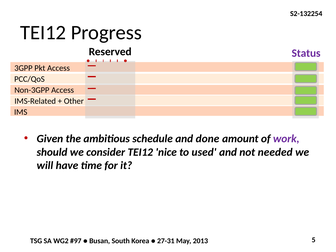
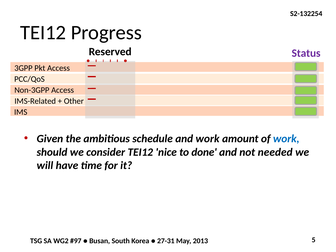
and done: done -> work (208, 139)
work colour: purple -> blue (286, 139)
used: used -> done (204, 152)
